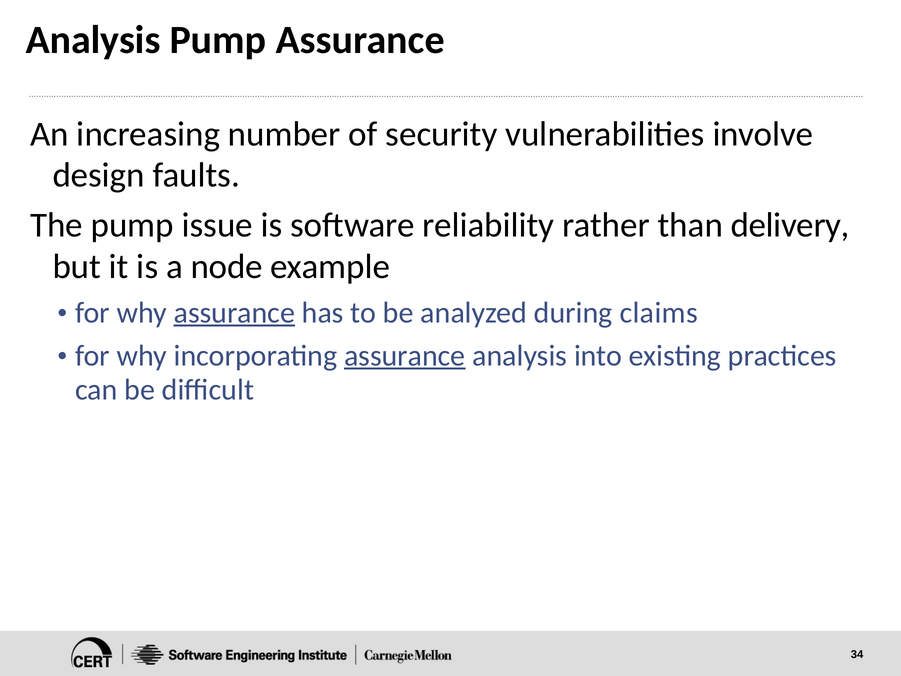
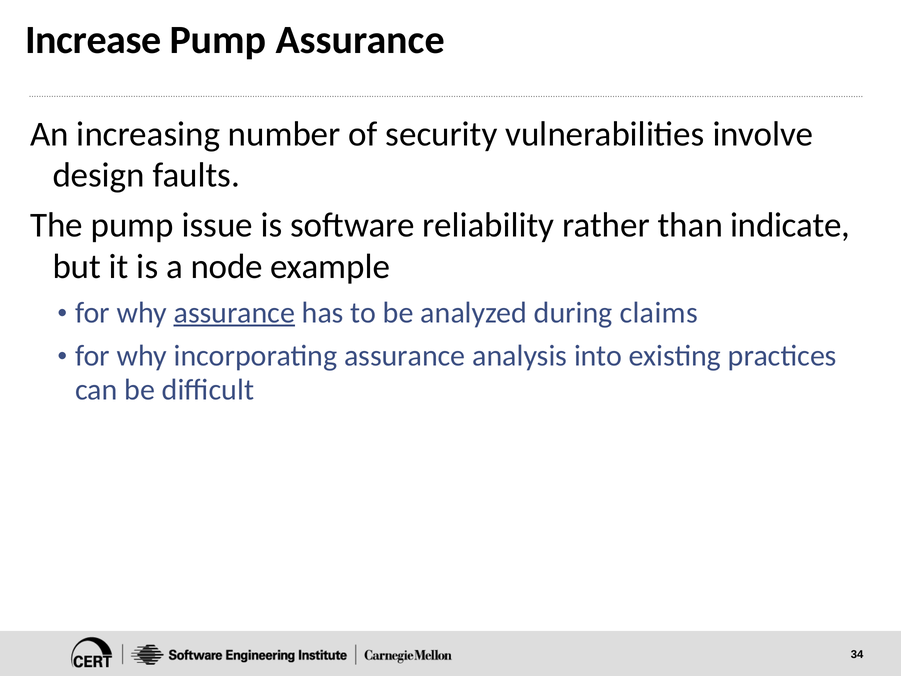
Analysis: Analysis -> Increase (93, 40)
delivery: delivery -> indicate (790, 225)
assurance underline: present -> none (405, 355)
